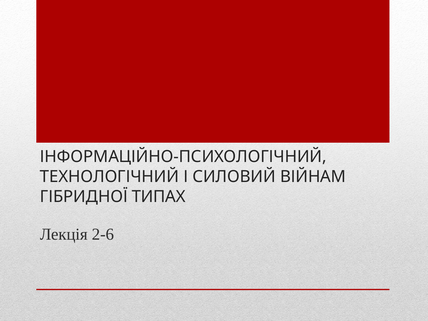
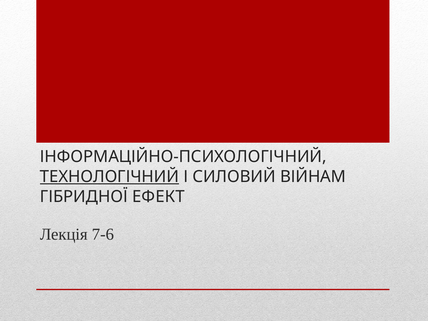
ТЕХНОЛОГІЧНИЙ underline: none -> present (110, 177)
ТИПАХ: ТИПАХ -> ЕФЕКТ (158, 197)
2-6: 2-6 -> 7-6 (103, 234)
